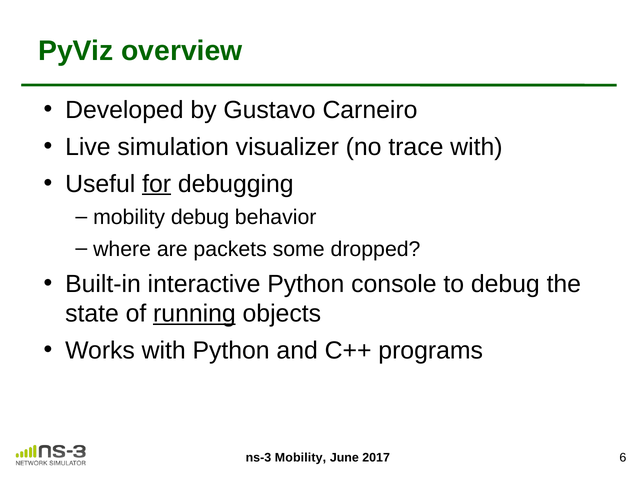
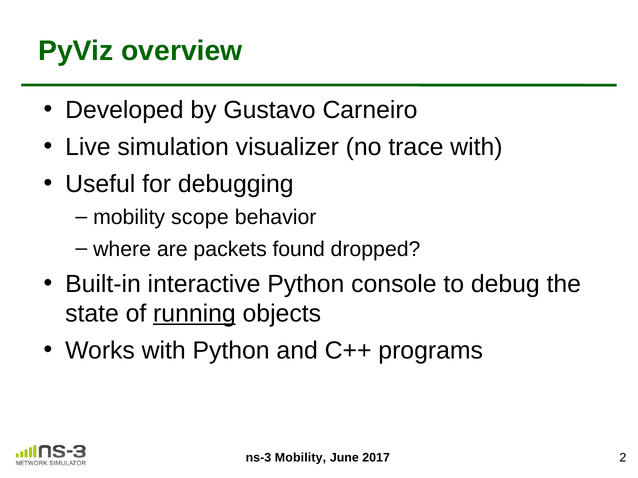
for underline: present -> none (157, 184)
mobility debug: debug -> scope (200, 218)
some: some -> found (299, 249)
6: 6 -> 2 (623, 458)
